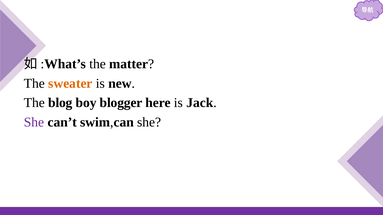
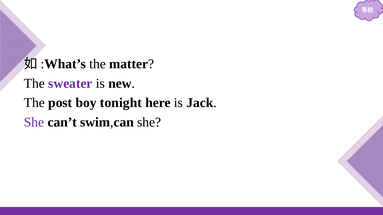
sweater colour: orange -> purple (70, 83)
blog: blog -> post (60, 103)
blogger: blogger -> tonight (121, 103)
